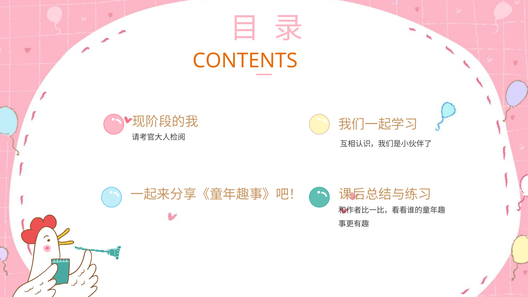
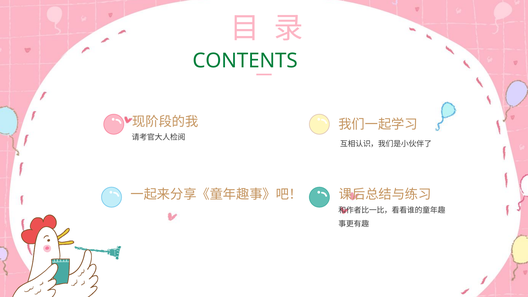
CONTENTS colour: orange -> green (245, 61)
